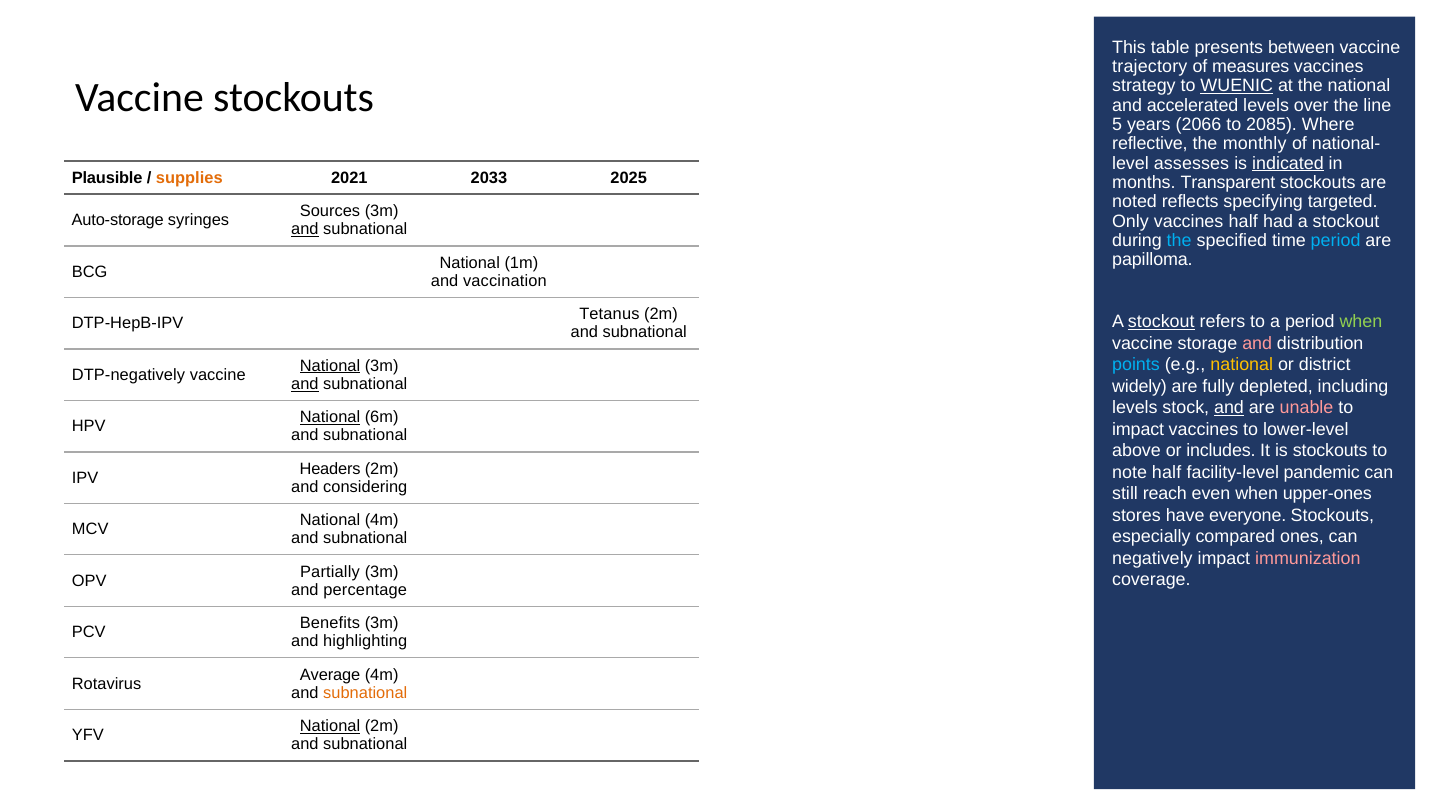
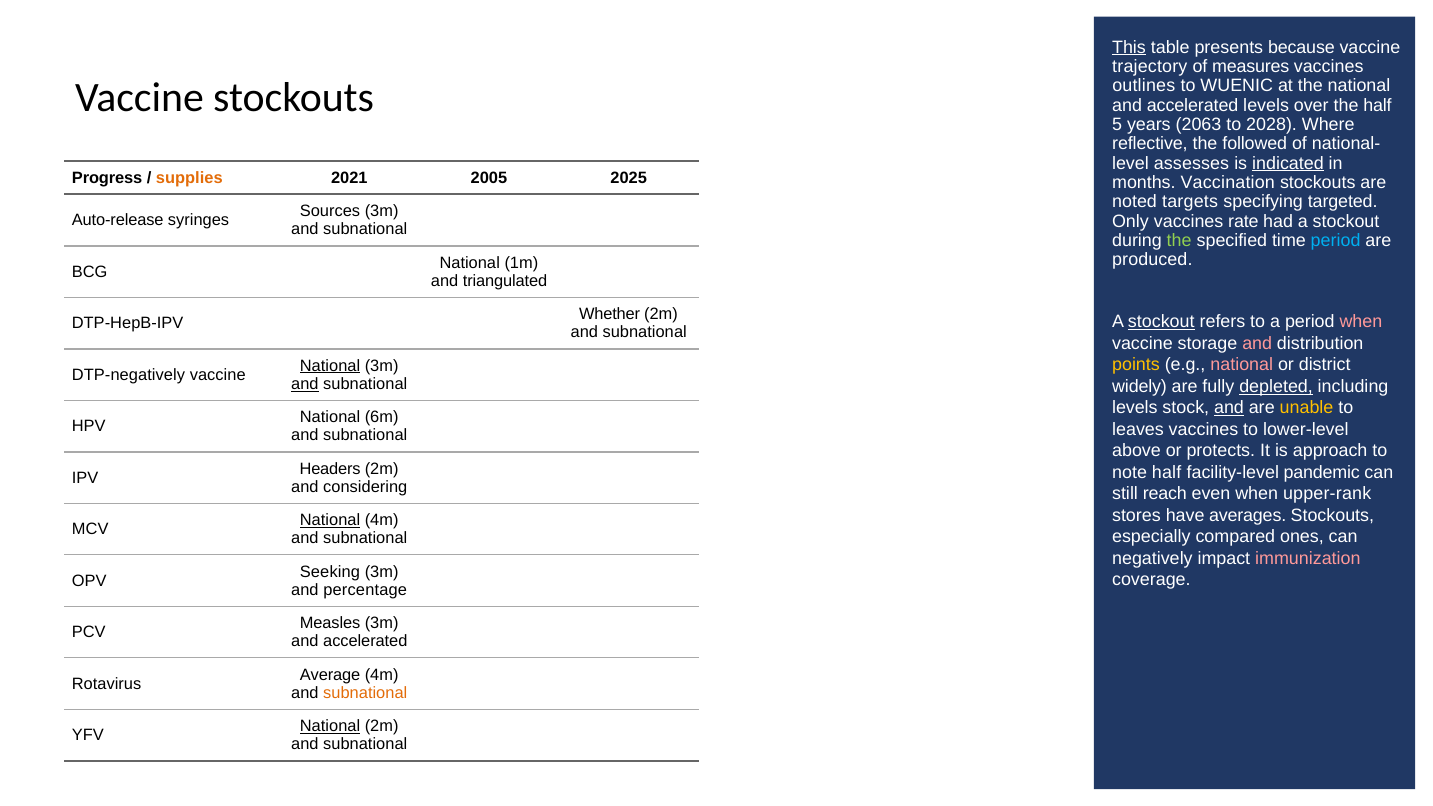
This underline: none -> present (1129, 47)
between: between -> because (1301, 47)
strategy: strategy -> outlines (1144, 86)
WUENIC underline: present -> none (1237, 86)
the line: line -> half (1377, 105)
2066: 2066 -> 2063 (1199, 124)
2085: 2085 -> 2028 (1272, 124)
monthly: monthly -> followed (1255, 144)
Plausible: Plausible -> Progress (107, 178)
2033: 2033 -> 2005 (489, 178)
Transparent: Transparent -> Vaccination (1228, 182)
reflects: reflects -> targets (1190, 202)
Auto-storage: Auto-storage -> Auto-release (118, 220)
vaccines half: half -> rate (1243, 221)
and underline: present -> none (305, 230)
the colour: light blue -> light green (1179, 240)
papilloma: papilloma -> produced (1152, 260)
vaccination: vaccination -> triangulated (505, 281)
Tetanus: Tetanus -> Whether (610, 314)
when colour: light green -> pink (1361, 322)
points colour: light blue -> yellow (1136, 365)
national colour: yellow -> pink (1242, 365)
depleted underline: none -> present (1276, 387)
unable colour: pink -> yellow (1307, 408)
National underline: present -> none (330, 417)
impact: impact -> leaves (1138, 430)
includes: includes -> protects (1221, 451)
is stockouts: stockouts -> approach (1330, 451)
upper-ones: upper-ones -> upper-rank (1327, 494)
everyone: everyone -> averages (1248, 516)
National underline: none -> present (330, 520)
Partially: Partially -> Seeking (330, 572)
Benefits: Benefits -> Measles (330, 623)
highlighting: highlighting -> accelerated (365, 642)
